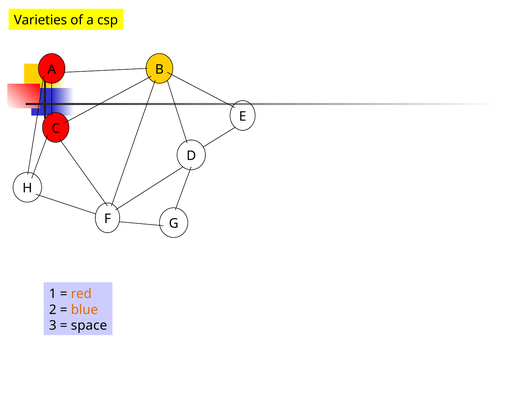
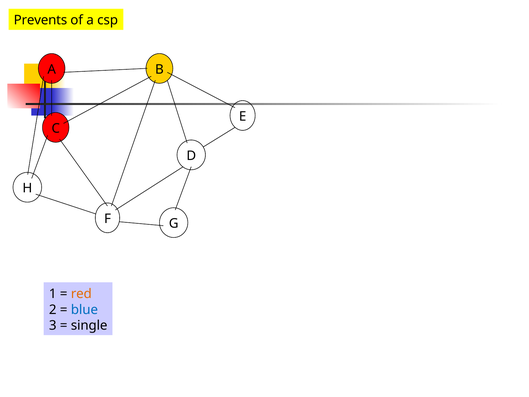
Varieties: Varieties -> Prevents (40, 20)
blue colour: orange -> blue (84, 309)
space: space -> single (89, 325)
